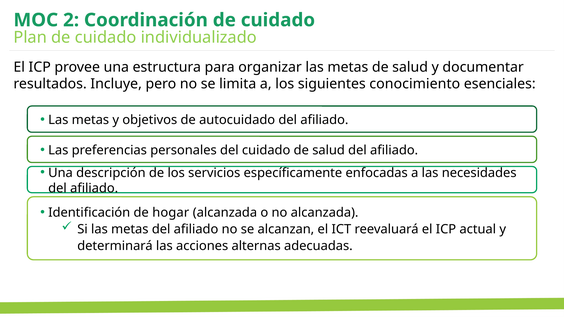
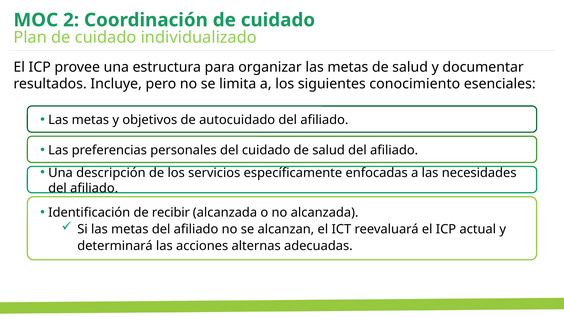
hogar: hogar -> recibir (171, 213)
